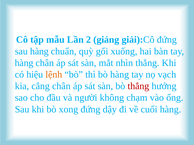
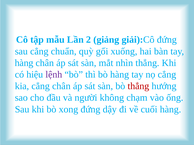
sau hàng: hàng -> cẳng (39, 51)
lệnh colour: orange -> purple (54, 75)
nọ vạch: vạch -> cẳng (167, 75)
